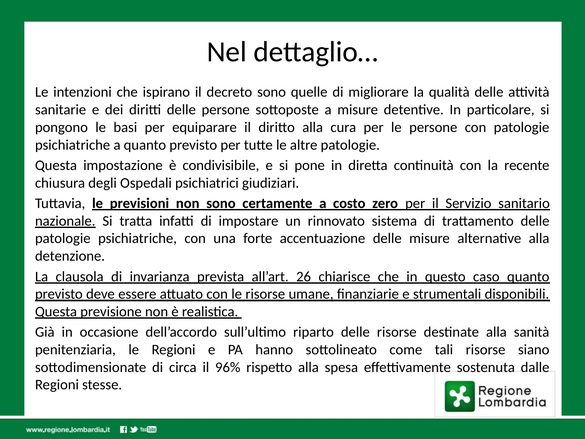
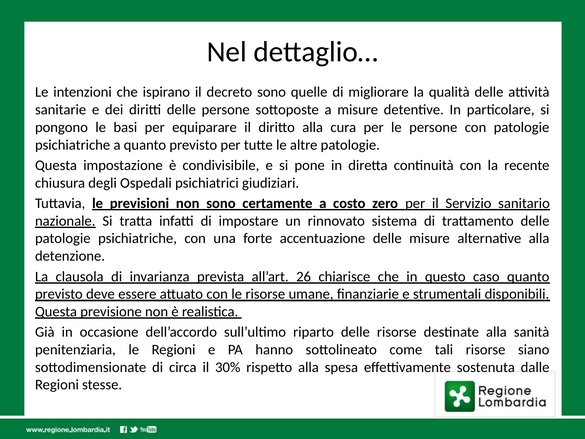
96%: 96% -> 30% (228, 367)
